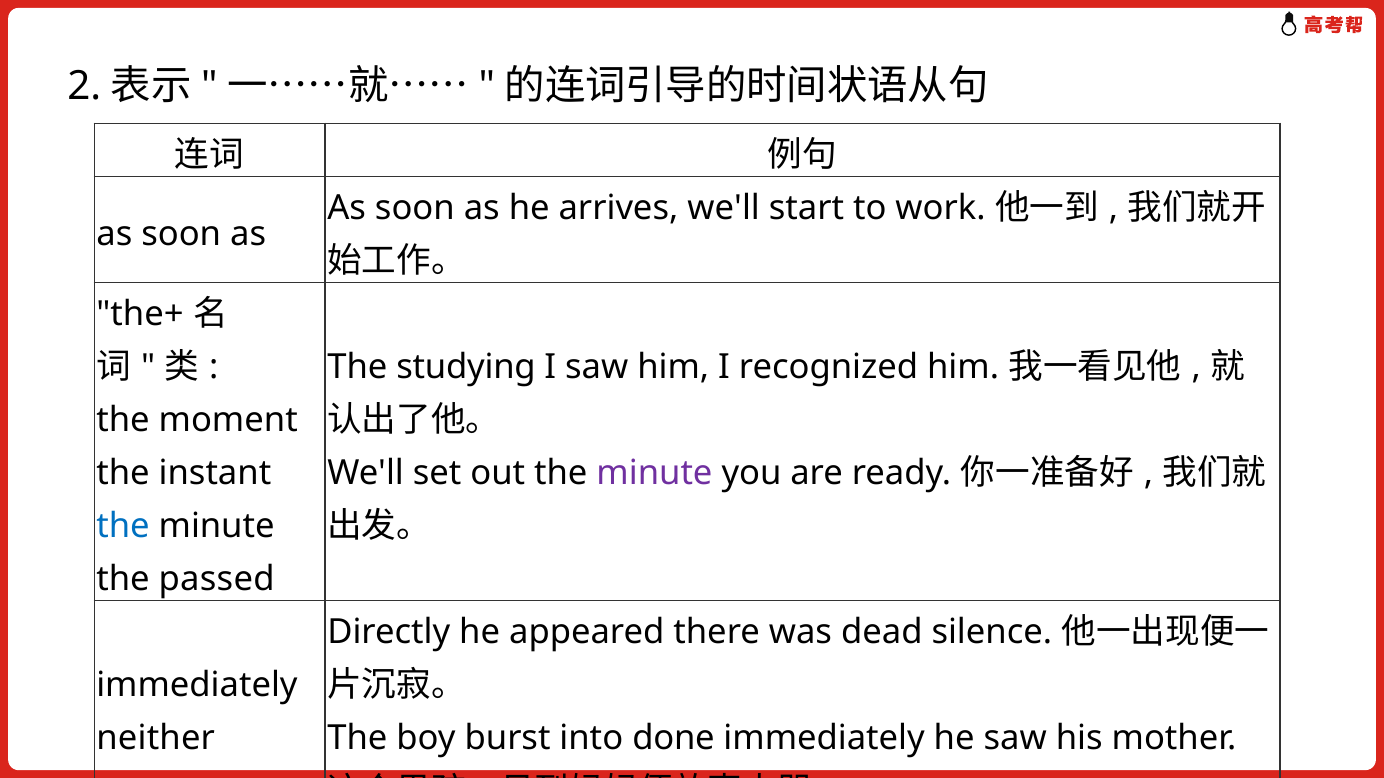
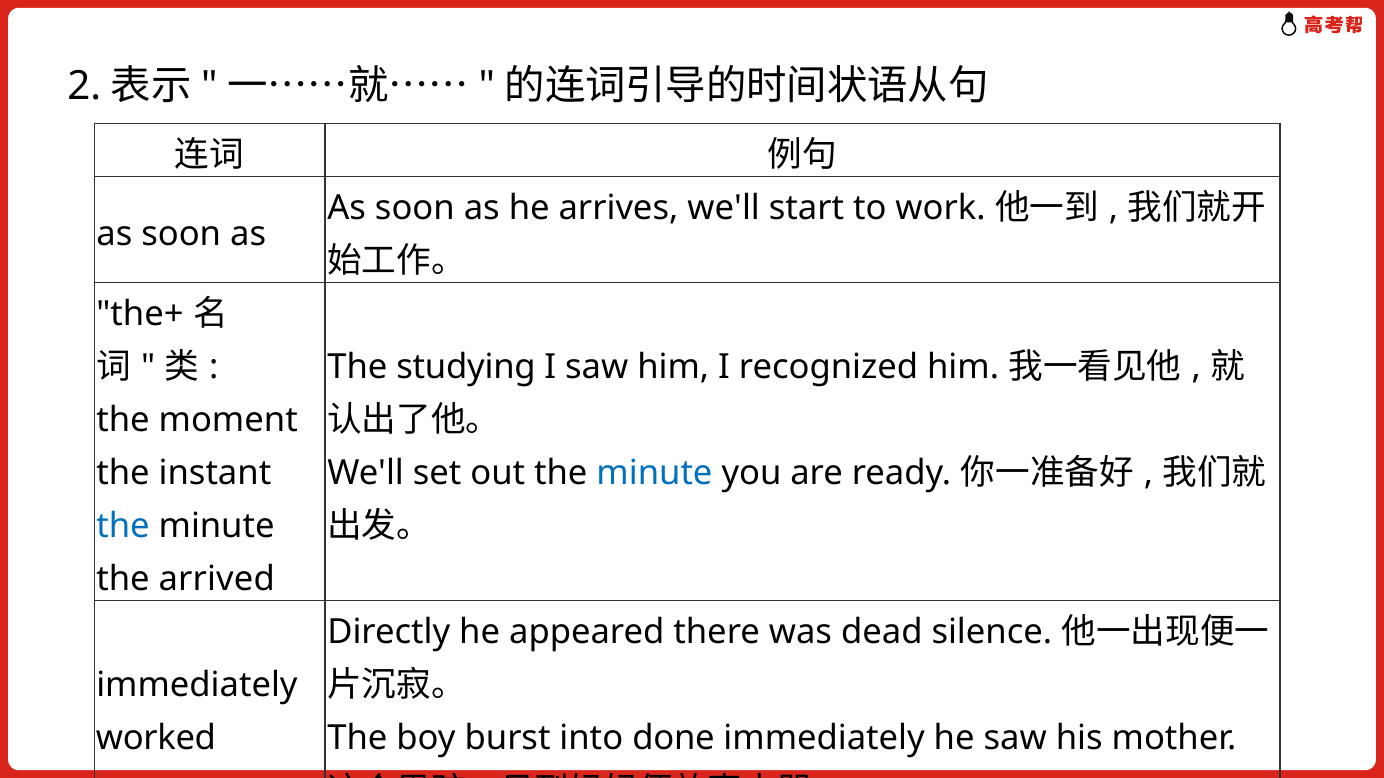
minute colour: purple -> blue (654, 473)
passed: passed -> arrived (217, 579)
neither: neither -> worked (156, 738)
